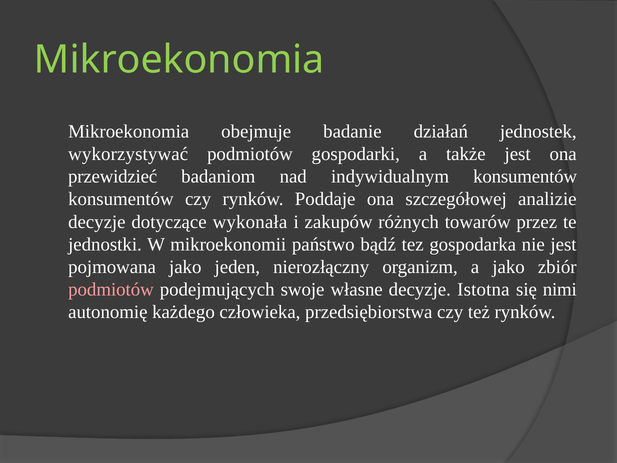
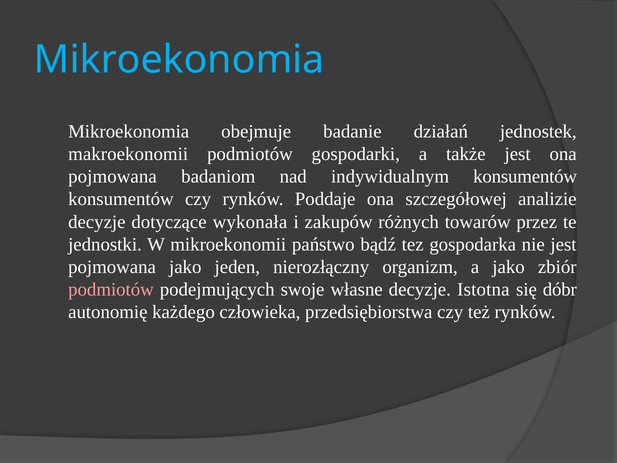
Mikroekonomia colour: light green -> light blue (179, 60)
wykorzystywać: wykorzystywać -> makroekonomii (128, 154)
przewidzieć: przewidzieć -> pojmowana (112, 176)
nimi: nimi -> dóbr (560, 289)
